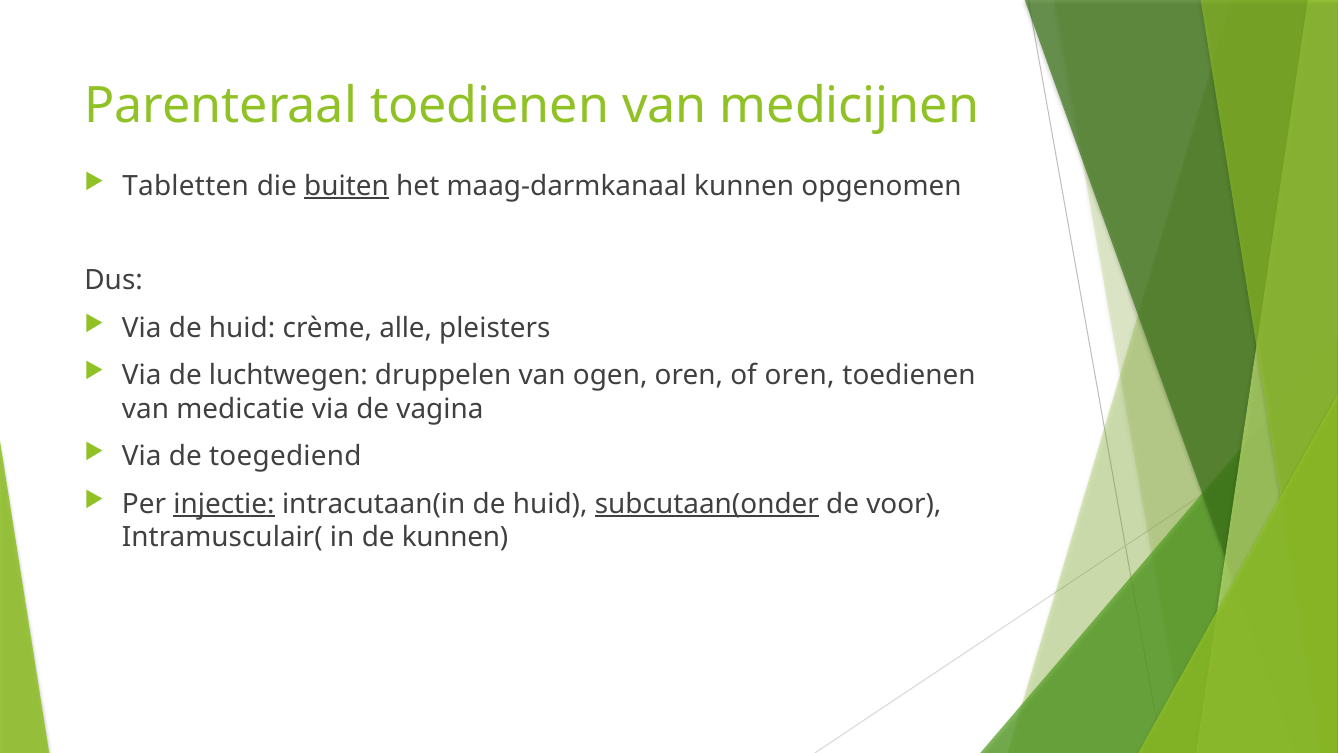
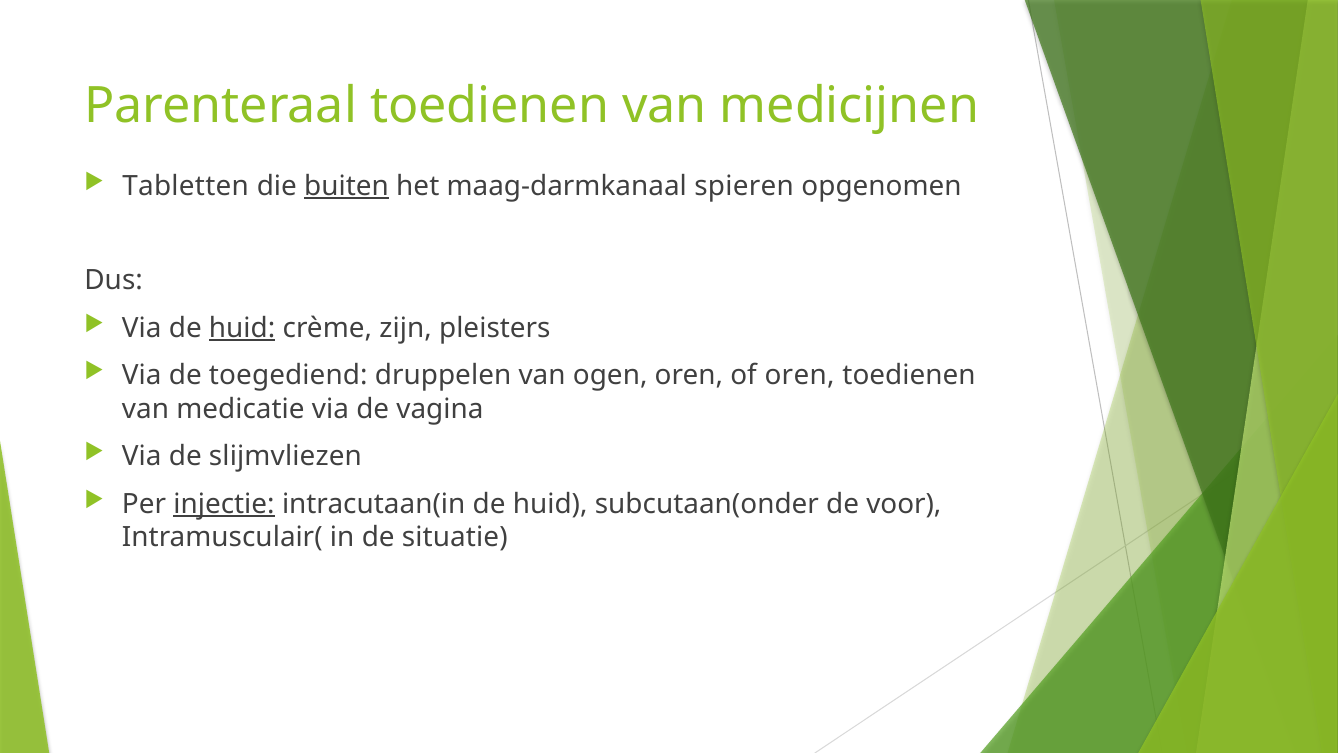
maag-darmkanaal kunnen: kunnen -> spieren (744, 186)
huid underline: none -> present (242, 328)
alle: alle -> zijn (406, 328)
luchtwegen: luchtwegen -> toegediend (288, 376)
toegediend: toegediend -> slijmvliezen (285, 456)
subcutaan(onder underline: present -> none (707, 504)
de kunnen: kunnen -> situatie (455, 537)
